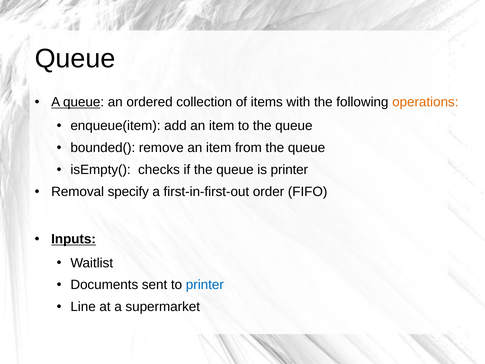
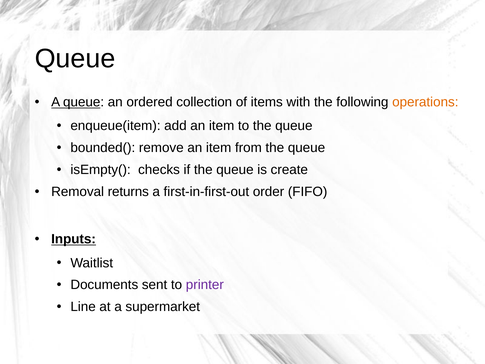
is printer: printer -> create (289, 170)
specify: specify -> returns (128, 192)
printer colour: blue -> purple (205, 285)
